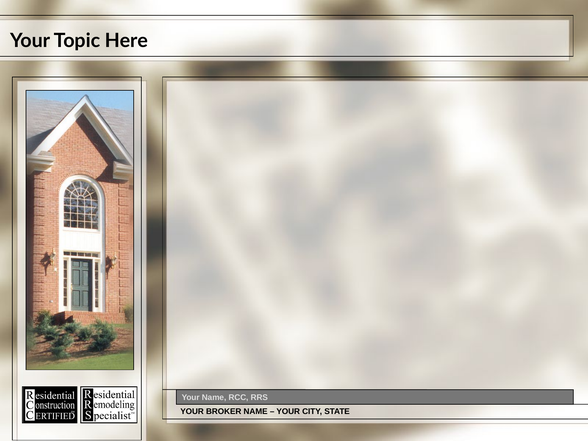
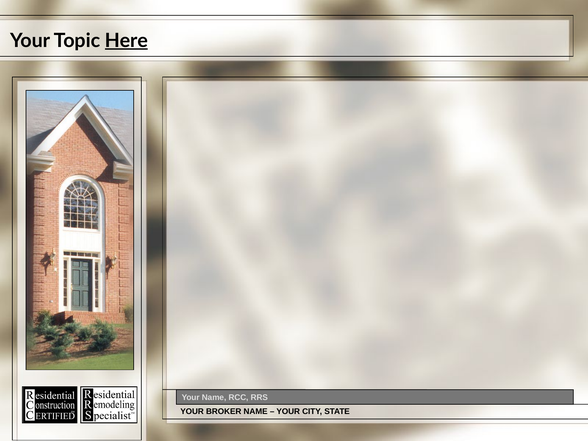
Here underline: none -> present (126, 41)
